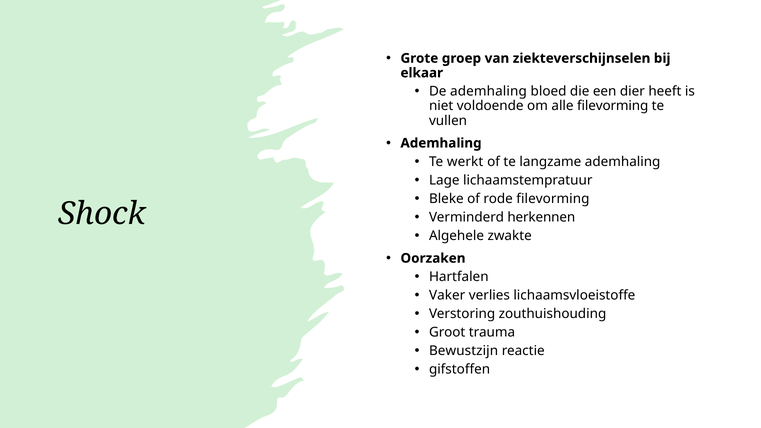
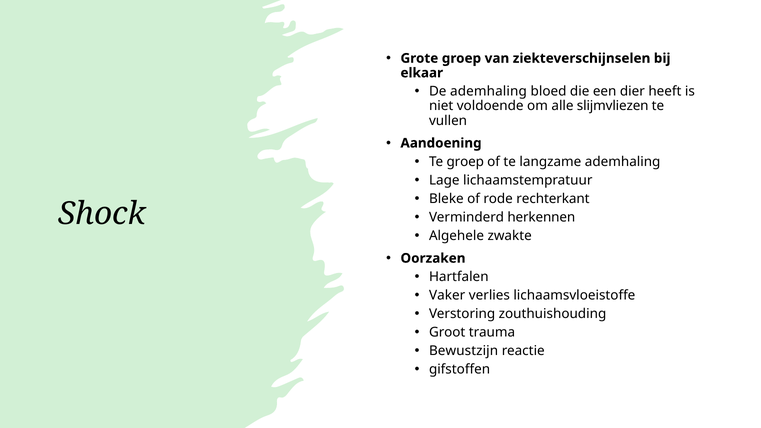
alle filevorming: filevorming -> slijmvliezen (613, 106)
Ademhaling: Ademhaling -> Aandoening (441, 143)
Te werkt: werkt -> groep (465, 162)
rode filevorming: filevorming -> rechterkant (553, 199)
